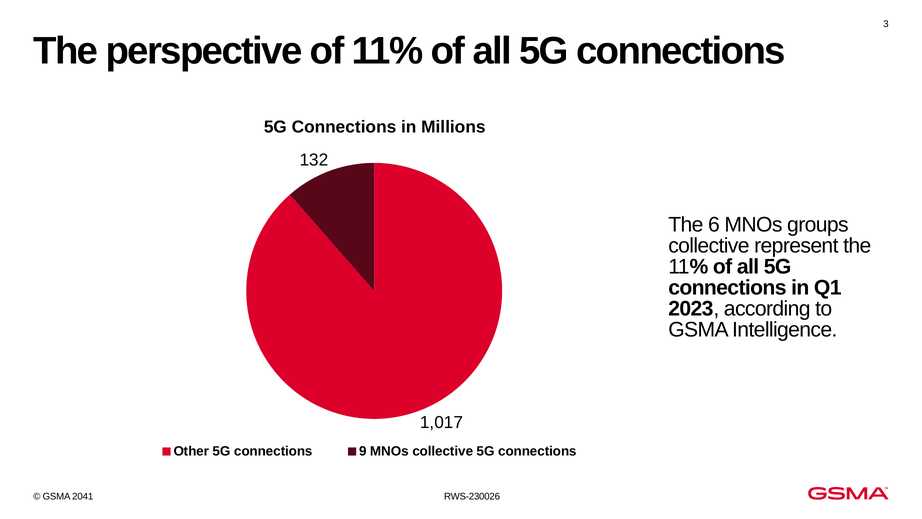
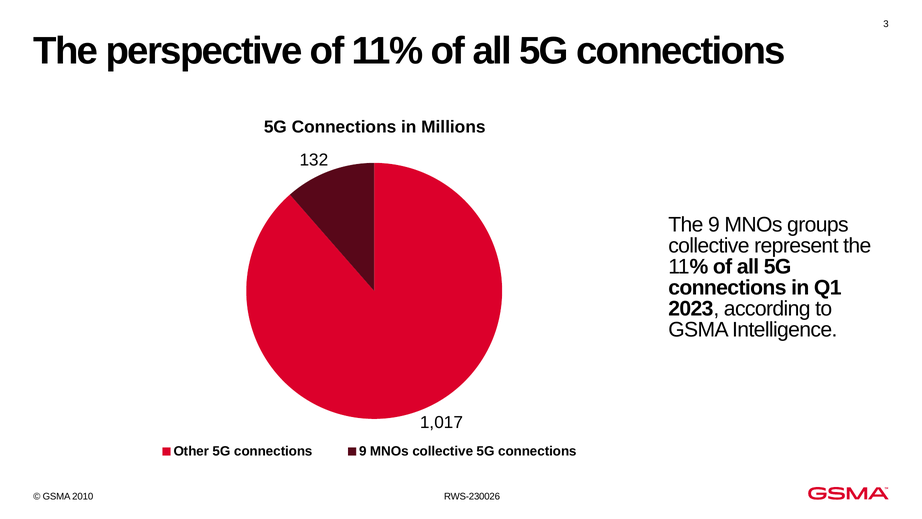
The 6: 6 -> 9 (714, 225)
2041: 2041 -> 2010 (83, 496)
